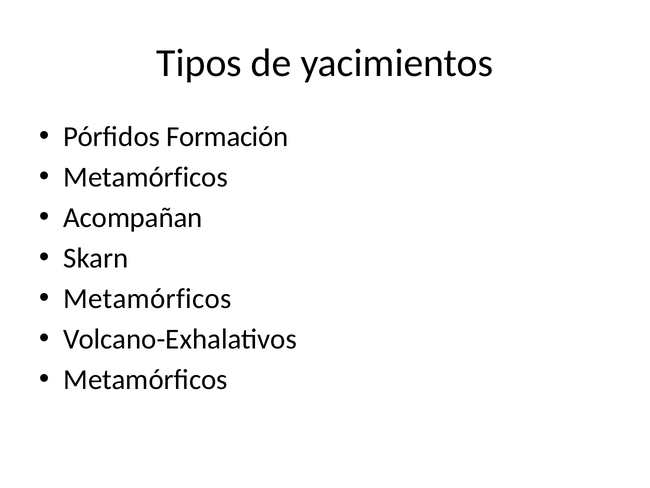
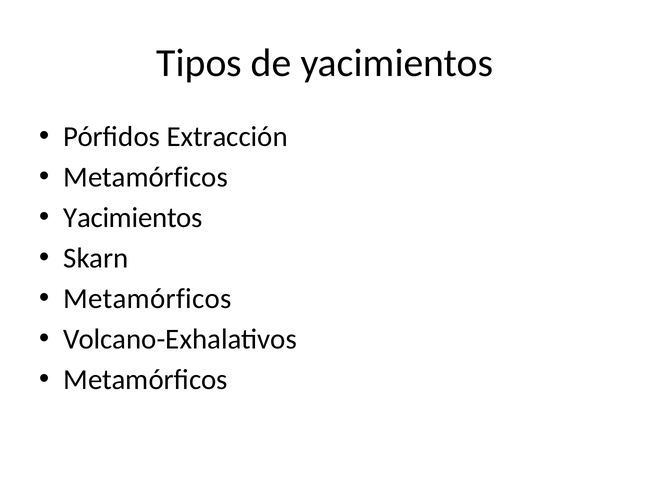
Formación: Formación -> Extracción (227, 136)
Acompañan: Acompañan -> Yacimientos (133, 217)
